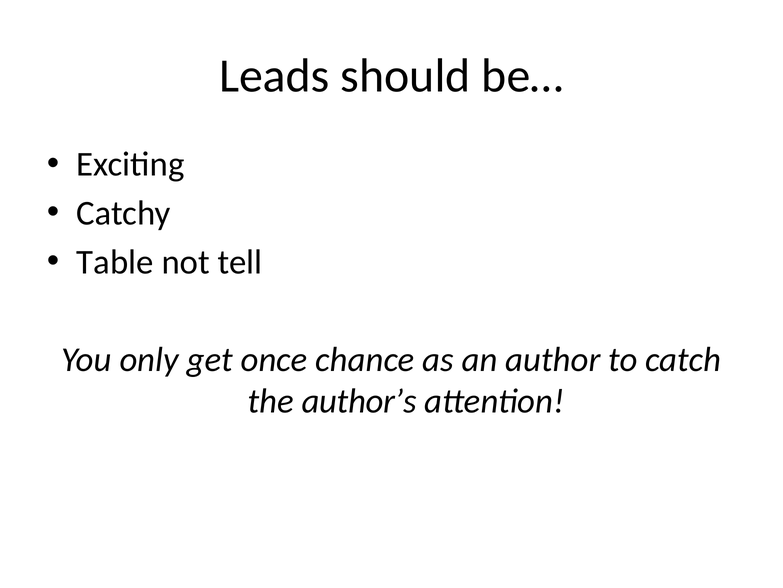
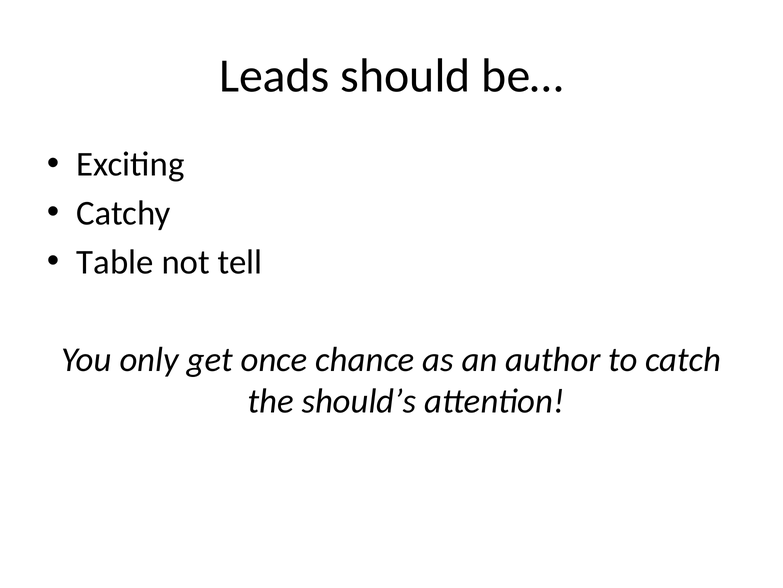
author’s: author’s -> should’s (359, 401)
